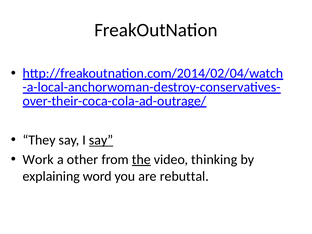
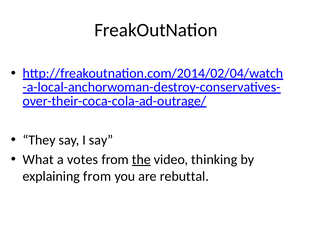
say underline: present -> none (101, 140)
Work: Work -> What (38, 160)
other: other -> votes (83, 160)
explaining word: word -> from (97, 176)
